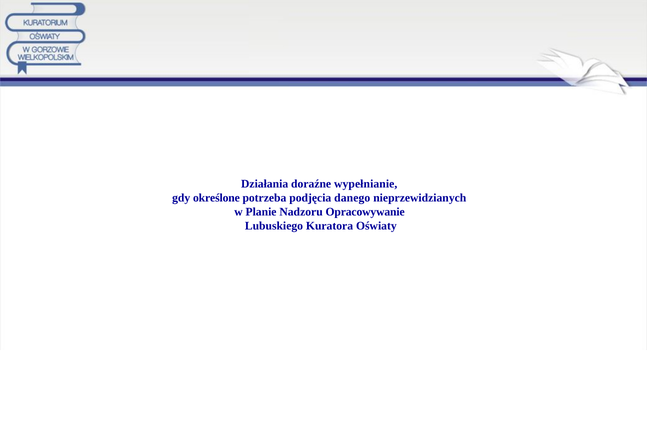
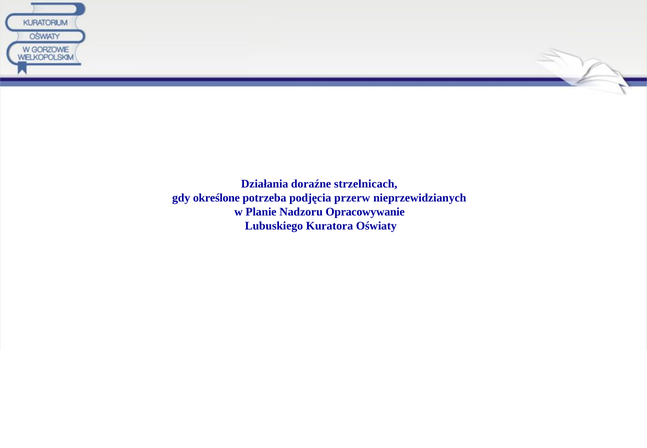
wypełnianie: wypełnianie -> strzelnicach (366, 184)
danego: danego -> przerw (352, 198)
